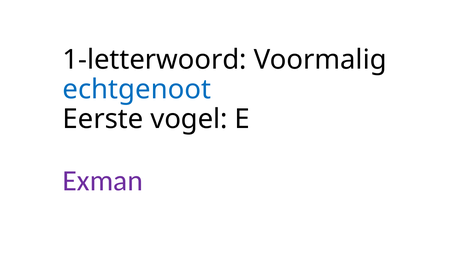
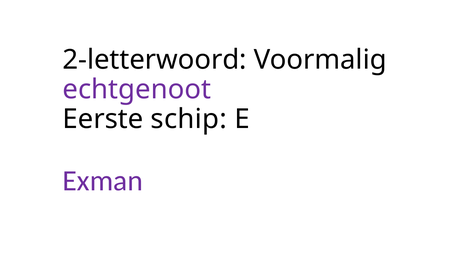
1-letterwoord: 1-letterwoord -> 2-letterwoord (155, 60)
echtgenoot colour: blue -> purple (137, 90)
vogel: vogel -> schip (189, 119)
